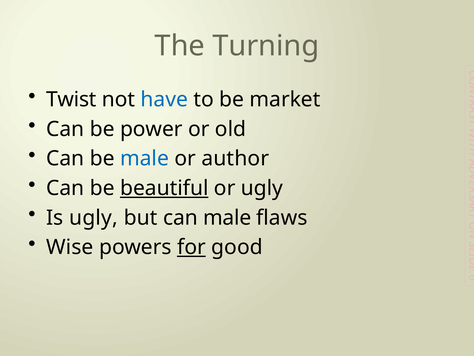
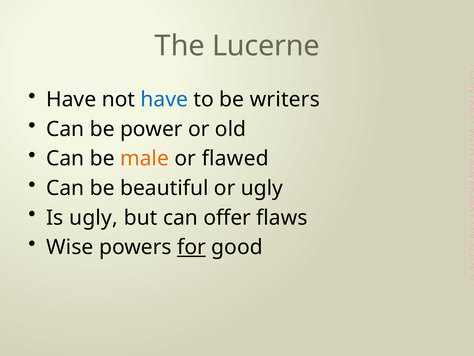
Turning: Turning -> Lucerne (266, 46)
Twist: Twist -> Have (71, 99)
market: market -> writers (285, 99)
male colour: blue -> orange (144, 158)
author: author -> flawed (235, 158)
beautiful underline: present -> none (164, 188)
can male: male -> offer (227, 217)
